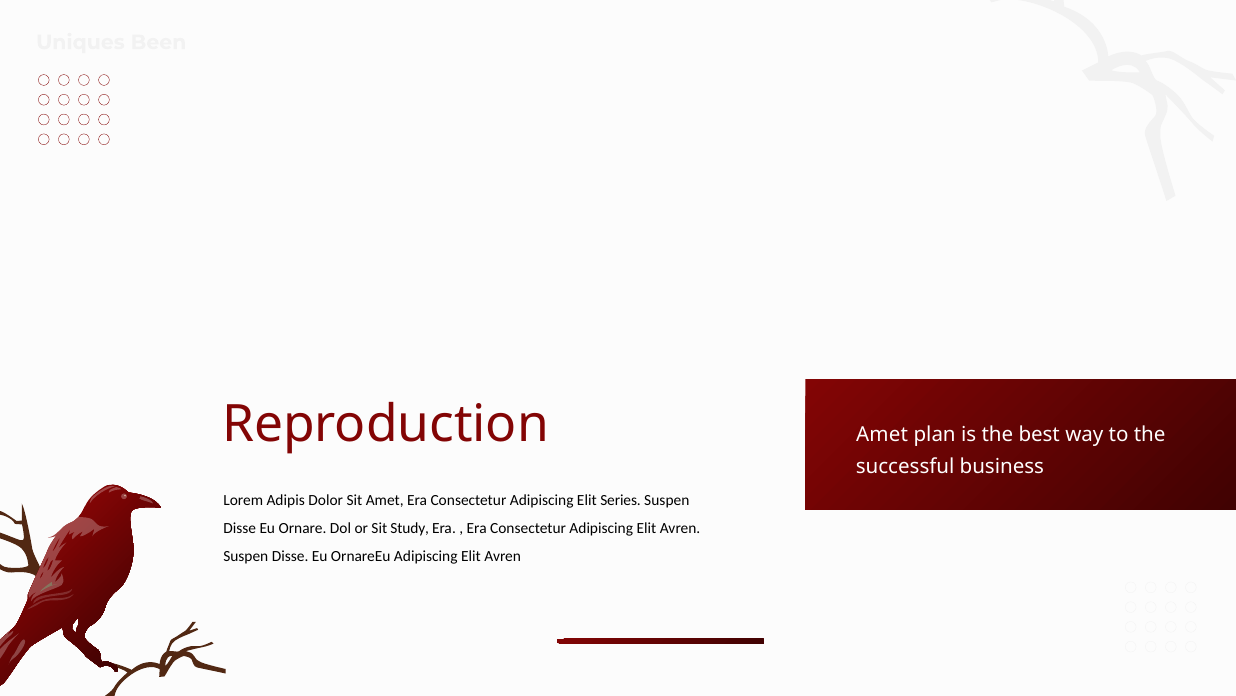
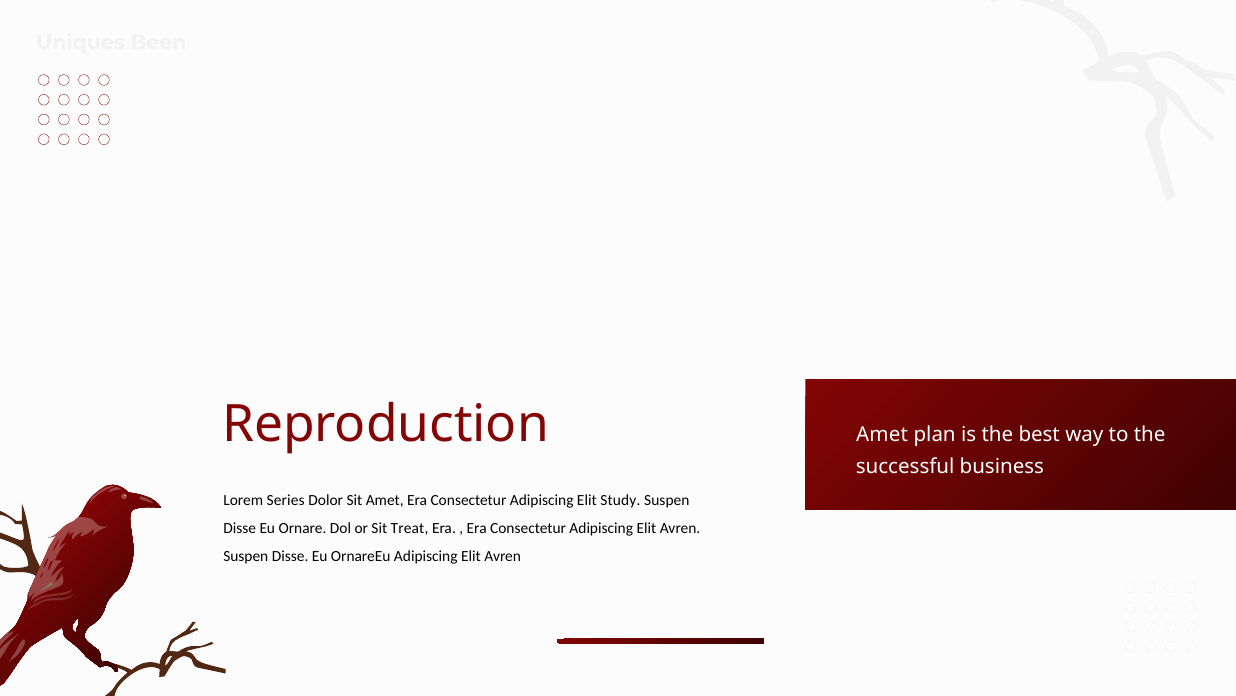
Adipis: Adipis -> Series (286, 500)
Series: Series -> Study (620, 500)
Study: Study -> Treat (410, 527)
